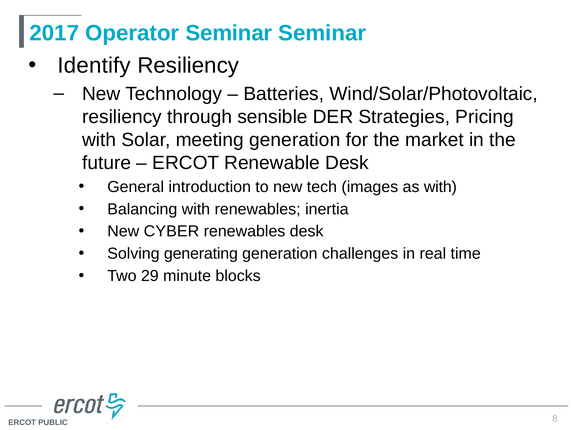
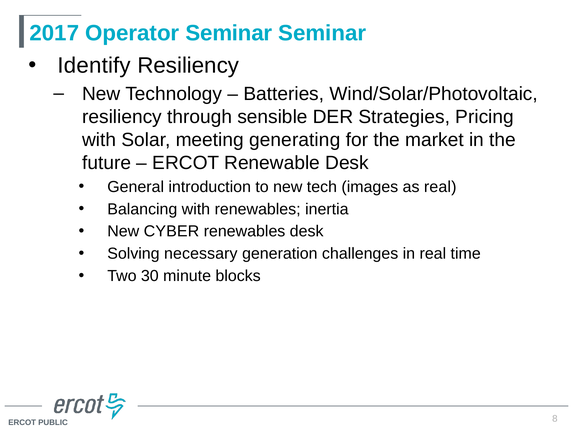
meeting generation: generation -> generating (295, 140)
as with: with -> real (440, 187)
generating: generating -> necessary (201, 254)
29: 29 -> 30 (150, 276)
